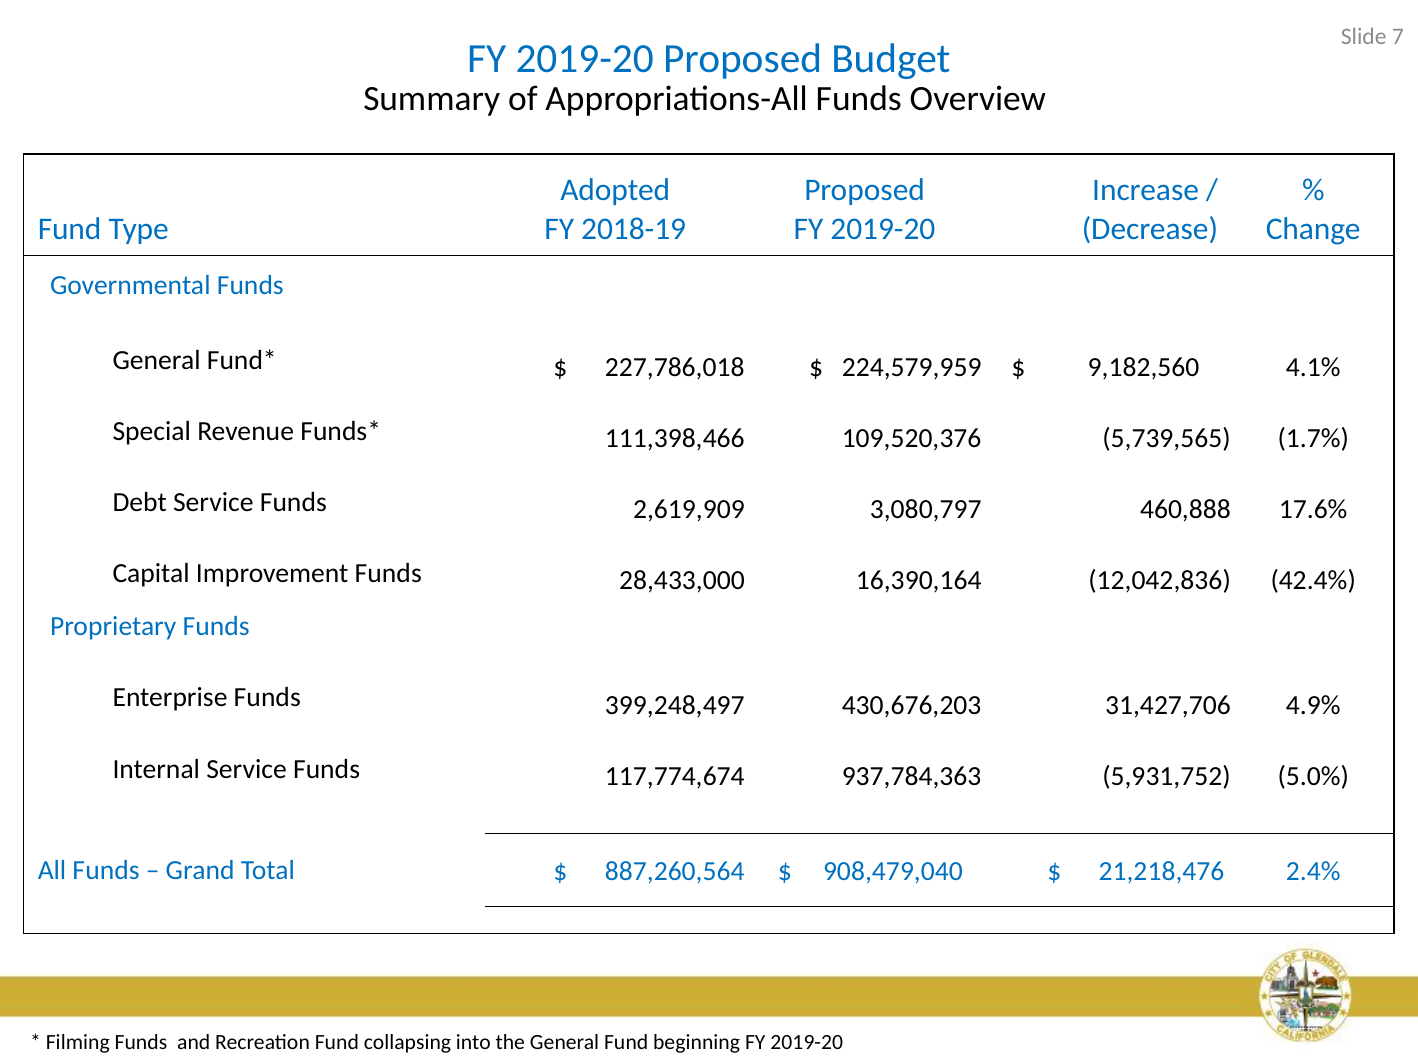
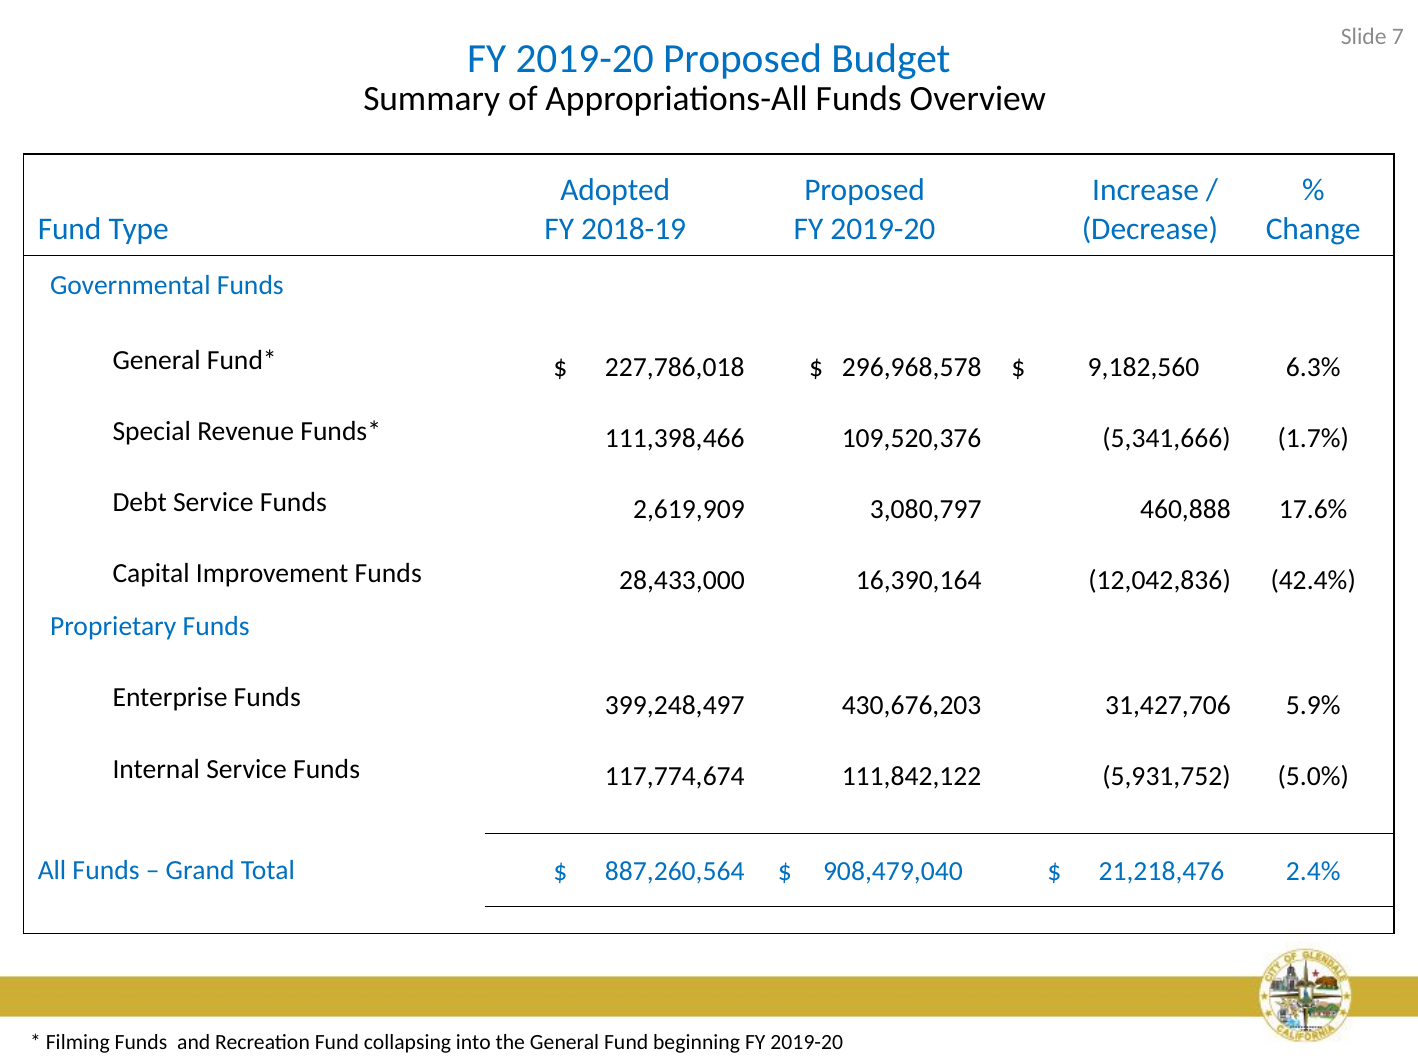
224,579,959: 224,579,959 -> 296,968,578 (912, 367)
4.1%: 4.1% -> 6.3% (1313, 367)
5,739,565: 5,739,565 -> 5,341,666 (1166, 438)
4.9%: 4.9% -> 5.9% (1313, 705)
937,784,363: 937,784,363 -> 111,842,122 (912, 776)
